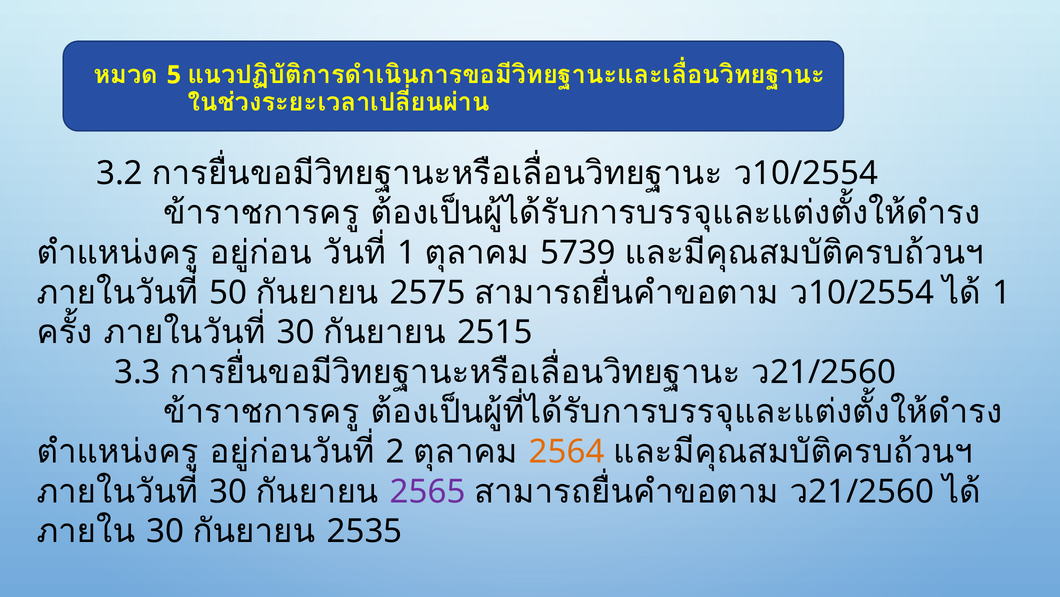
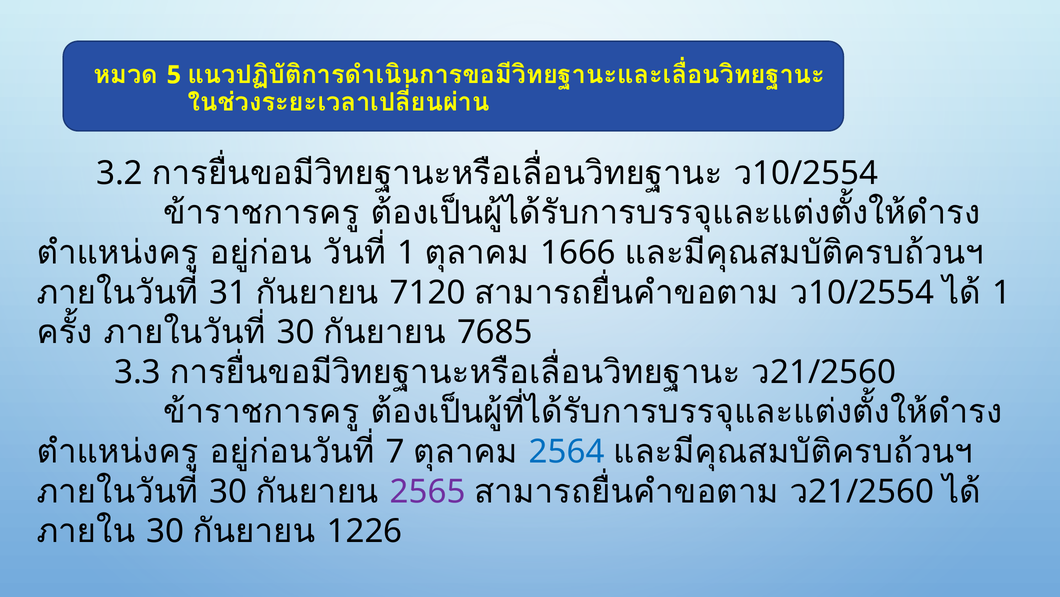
5739: 5739 -> 1666 (578, 253)
50: 50 -> 31 (228, 292)
2575: 2575 -> 7120 (428, 292)
2515: 2515 -> 7685 (495, 332)
2: 2 -> 7 (395, 451)
2564 colour: orange -> blue (567, 451)
2535: 2535 -> 1226 (365, 531)
